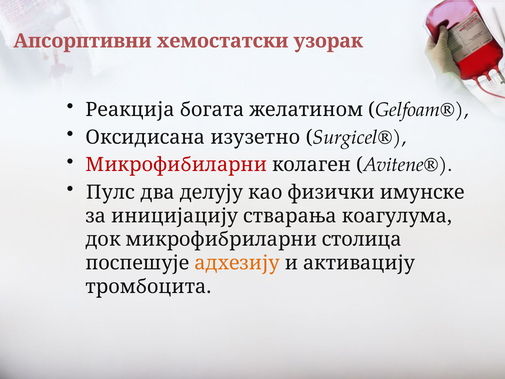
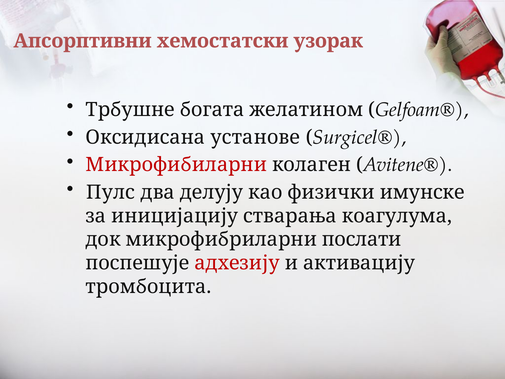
Реакција: Реакција -> Трбушне (130, 110)
изузетно: изузетно -> установе (255, 137)
столица: столица -> послати (362, 239)
адхезију colour: orange -> red (237, 263)
